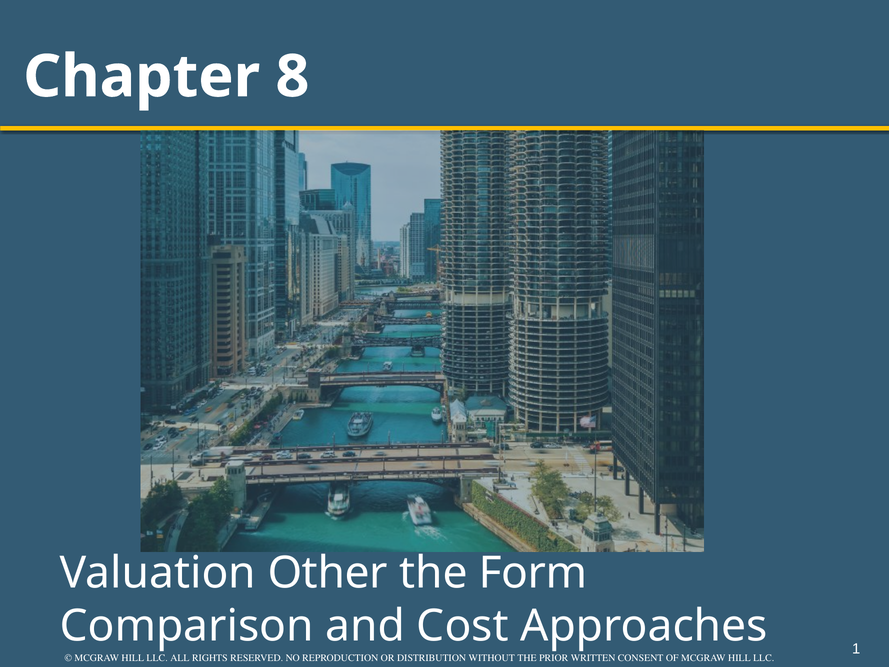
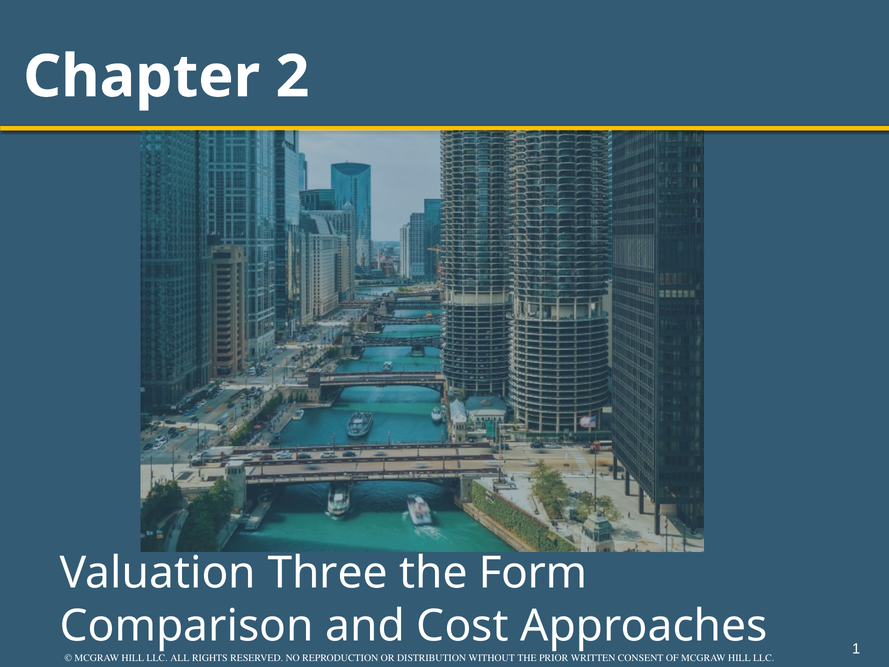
8: 8 -> 2 (292, 77)
Other: Other -> Three (328, 573)
